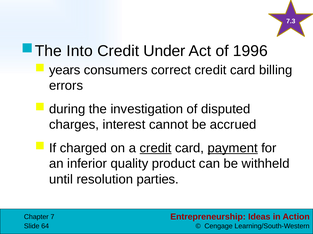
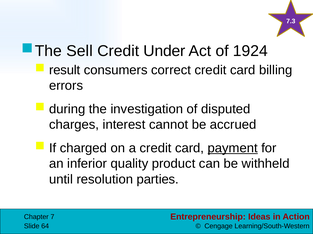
Into: Into -> Sell (80, 51)
1996: 1996 -> 1924 (250, 51)
years: years -> result (65, 70)
credit underline: present -> none (156, 149)
